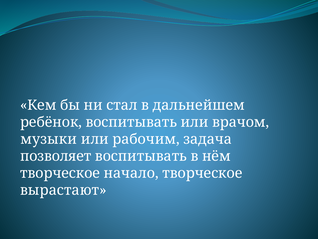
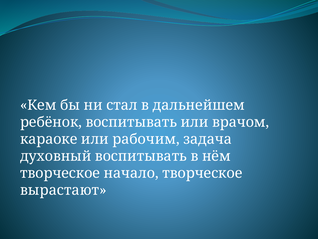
музыки: музыки -> караоке (49, 139)
позволяет: позволяет -> духовный (56, 156)
